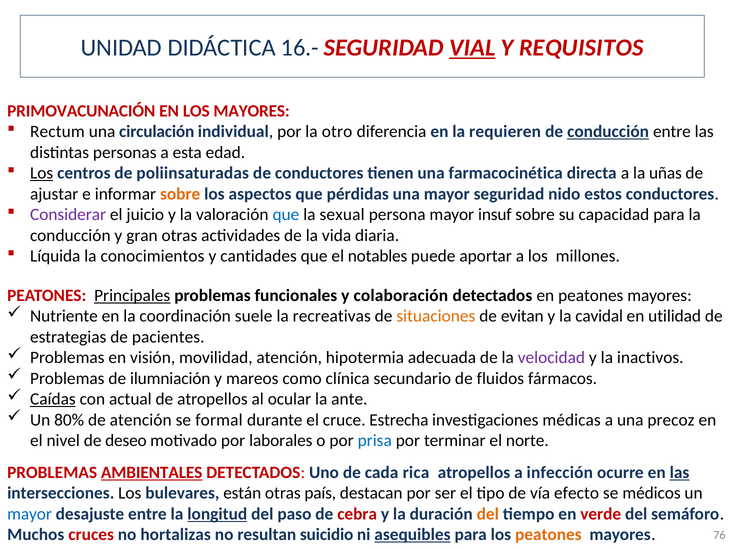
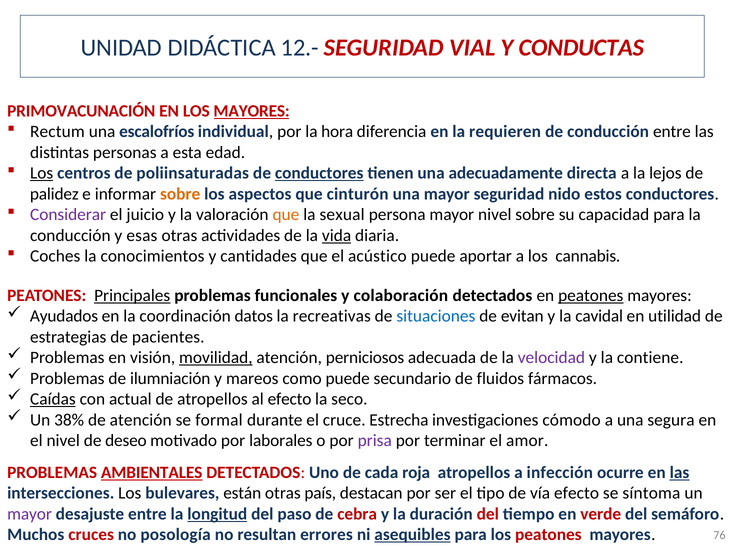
16.-: 16.- -> 12.- (300, 48)
VIAL underline: present -> none (472, 48)
REQUISITOS: REQUISITOS -> CONDUCTAS (582, 48)
MAYORES underline: none -> present (252, 111)
circulación: circulación -> escalofríos (157, 132)
otro: otro -> hora (337, 132)
conducción underline: present -> none (608, 132)
conductores underline: none -> present (319, 173)
farmacocinética: farmacocinética -> adecuadamente (506, 173)
uñas: uñas -> lejos (665, 173)
ajustar: ajustar -> palidez (54, 194)
pérdidas: pérdidas -> cinturón (358, 194)
que colour: blue -> orange (286, 215)
mayor insuf: insuf -> nivel (495, 215)
gran: gran -> esas (142, 236)
vida underline: none -> present (337, 236)
Líquida: Líquida -> Coches (55, 257)
notables: notables -> acústico (377, 257)
millones: millones -> cannabis (588, 257)
peatones underline: none -> present (591, 296)
Nutriente: Nutriente -> Ayudados (64, 317)
suele: suele -> datos (254, 317)
situaciones colour: orange -> blue (436, 317)
movilidad underline: none -> present (216, 358)
hipotermia: hipotermia -> perniciosos (365, 358)
inactivos: inactivos -> contiene (650, 358)
como clínica: clínica -> puede (348, 379)
al ocular: ocular -> efecto (290, 400)
ante: ante -> seco (349, 400)
80%: 80% -> 38% (69, 420)
médicas: médicas -> cómodo (572, 420)
precoz: precoz -> segura (671, 420)
prisa colour: blue -> purple (375, 441)
norte: norte -> amor (527, 441)
rica: rica -> roja (416, 473)
médicos: médicos -> síntoma (651, 494)
mayor colour: blue -> purple (30, 515)
del colour: orange -> red (488, 515)
hortalizas: hortalizas -> posología (176, 535)
suicidio: suicidio -> errores (326, 535)
peatones colour: orange -> red (548, 535)
